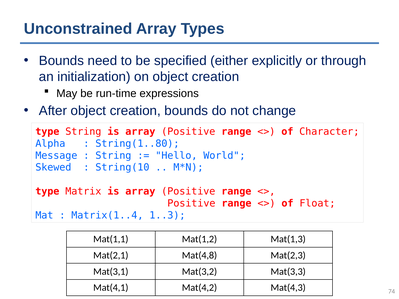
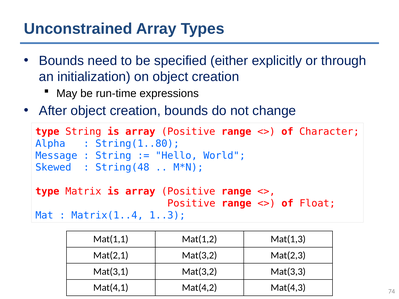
String(10: String(10 -> String(48 (122, 168)
Mat(2,1 Mat(4,8: Mat(4,8 -> Mat(3,2 (199, 256)
